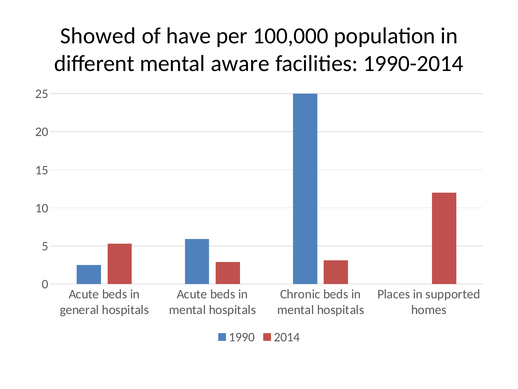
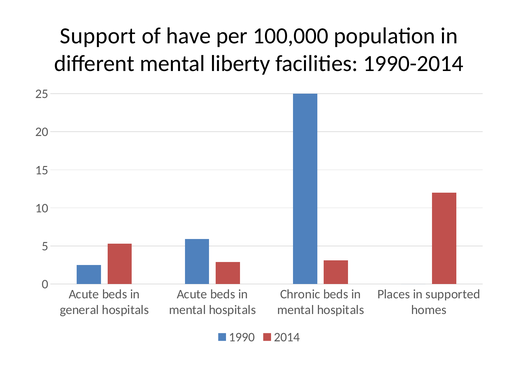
Showed: Showed -> Support (98, 36)
aware: aware -> liberty (240, 63)
